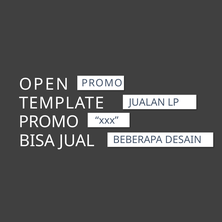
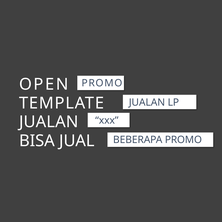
PROMO: PROMO -> JUALAN (49, 122)
BEBERAPA DESAIN: DESAIN -> PROMO (183, 140)
